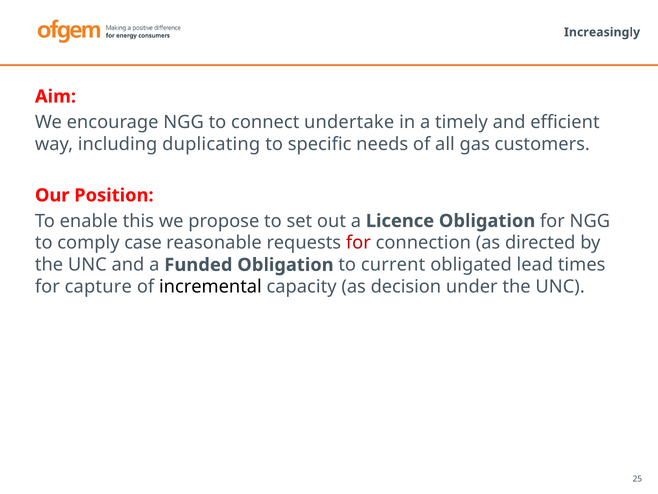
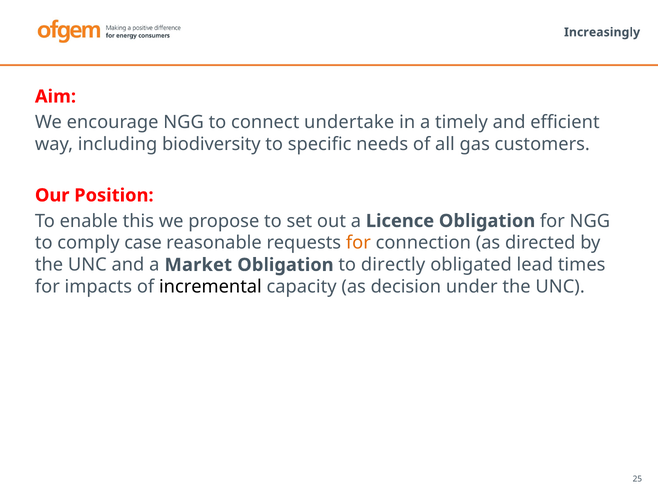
duplicating: duplicating -> biodiversity (211, 144)
for colour: red -> orange (358, 243)
Funded: Funded -> Market (198, 265)
current: current -> directly (393, 265)
capture: capture -> impacts (98, 287)
